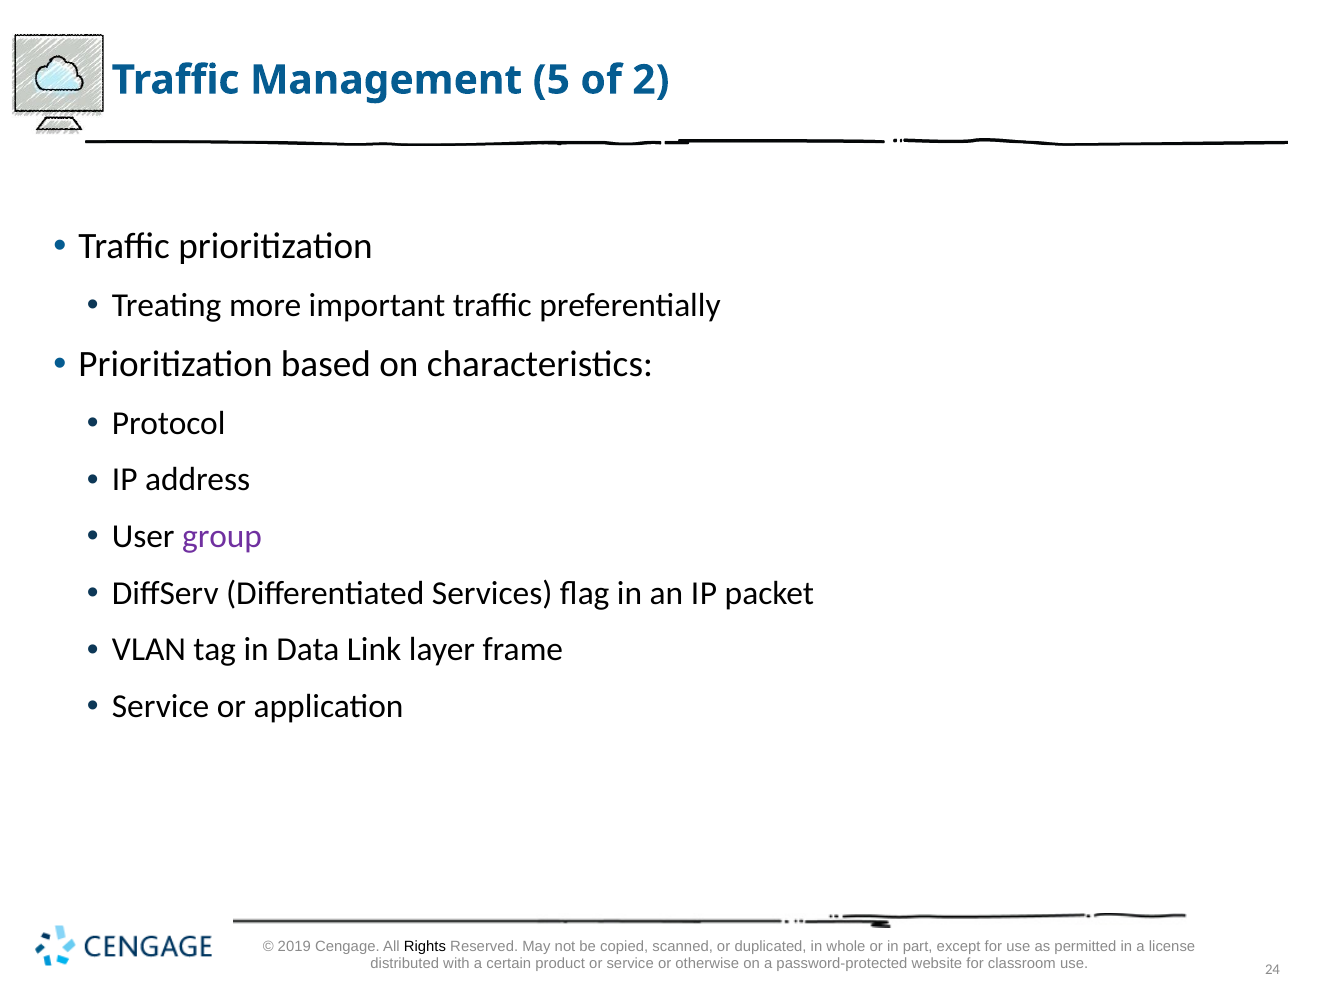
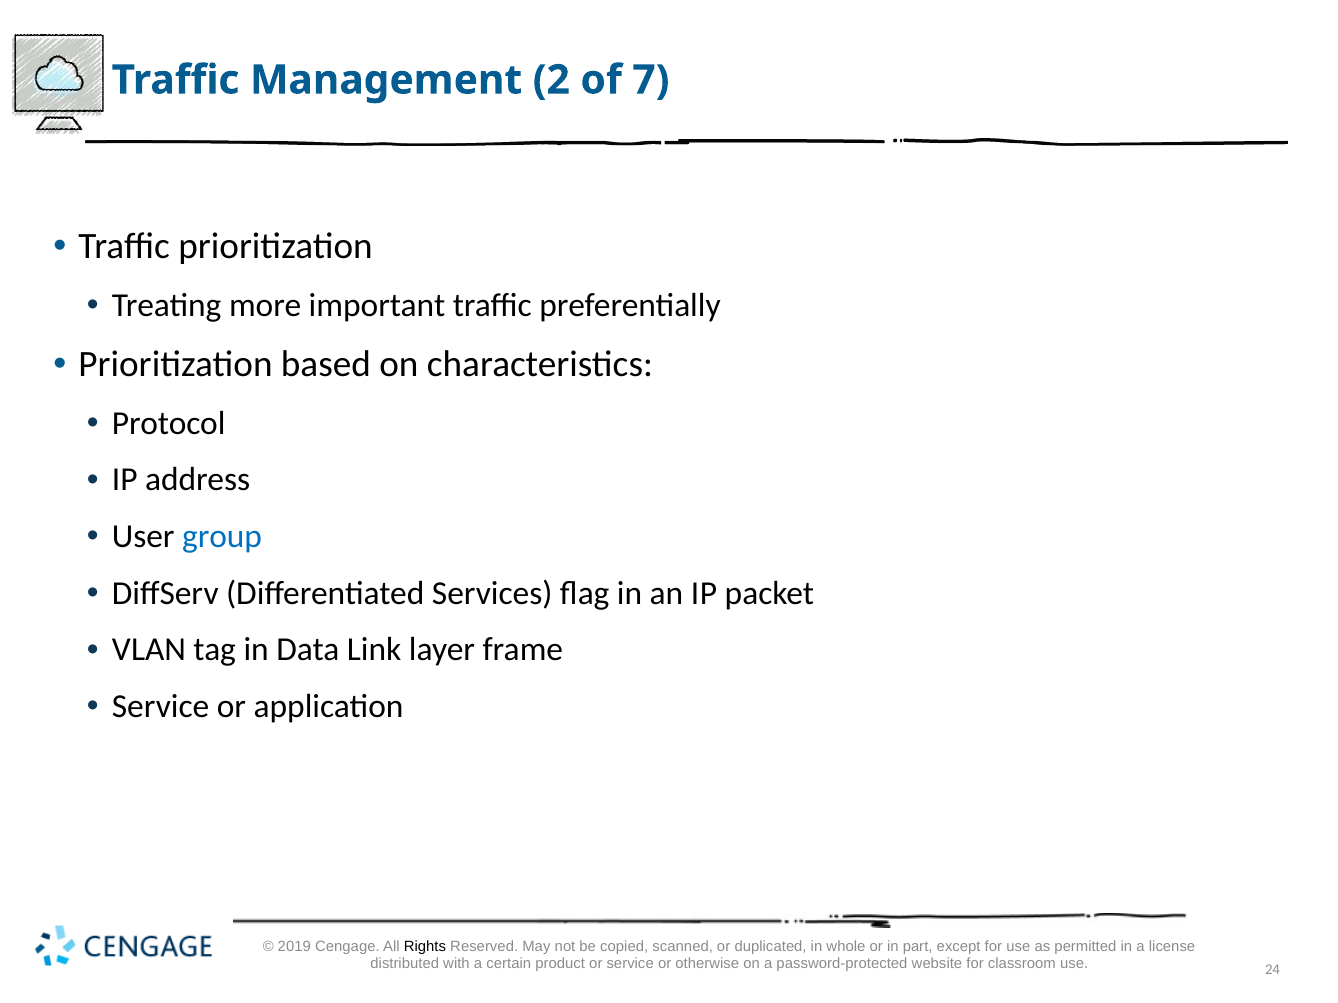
5: 5 -> 2 (551, 80)
2: 2 -> 7 (651, 80)
group colour: purple -> blue (222, 537)
